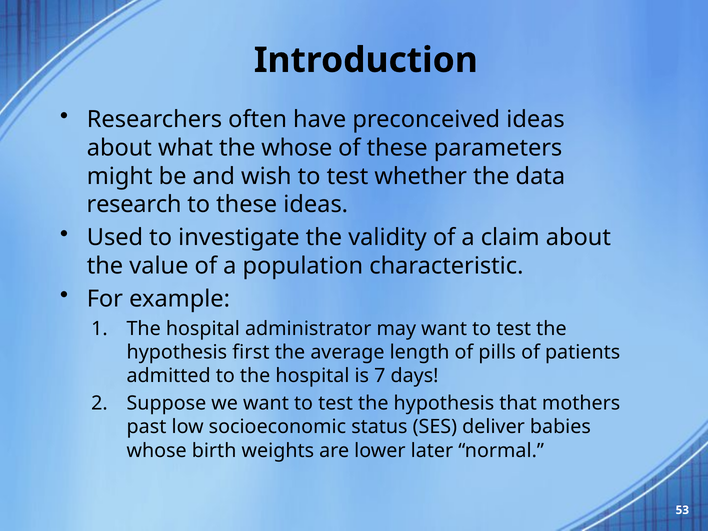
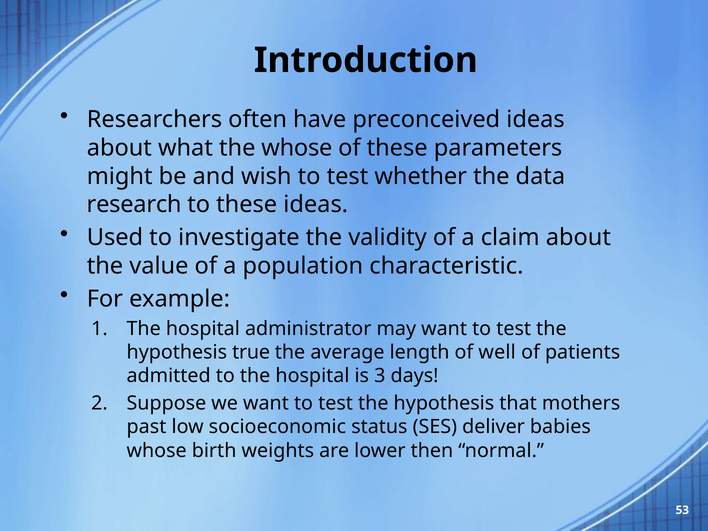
first: first -> true (251, 352)
pills: pills -> well (497, 352)
7: 7 -> 3 (380, 376)
later: later -> then (432, 451)
